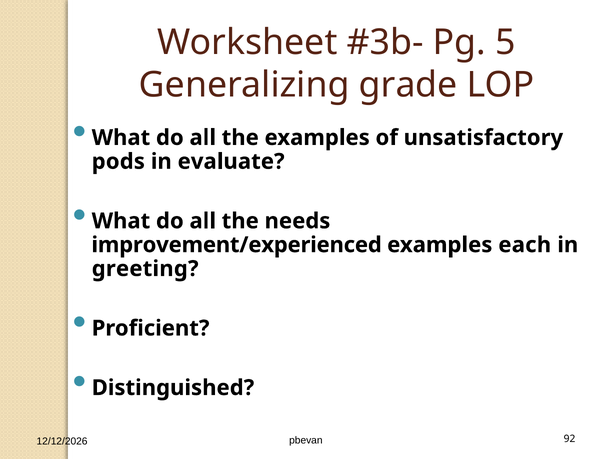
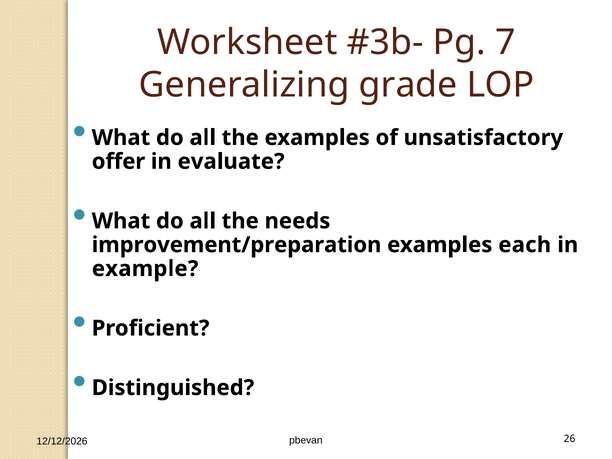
5: 5 -> 7 (505, 42)
pods: pods -> offer (118, 162)
improvement/experienced: improvement/experienced -> improvement/preparation (237, 245)
greeting: greeting -> example (145, 269)
92: 92 -> 26 (570, 439)
